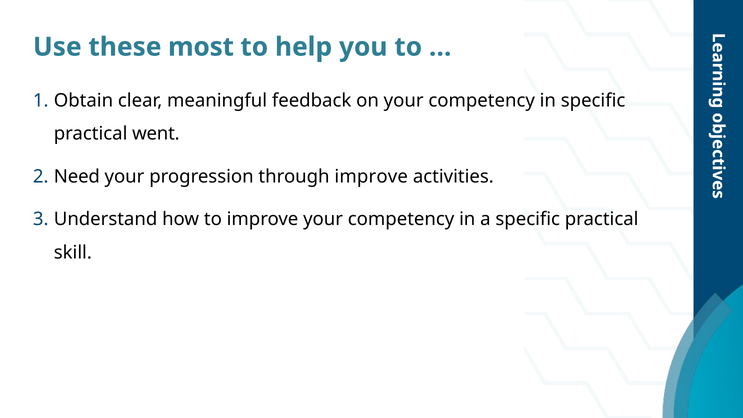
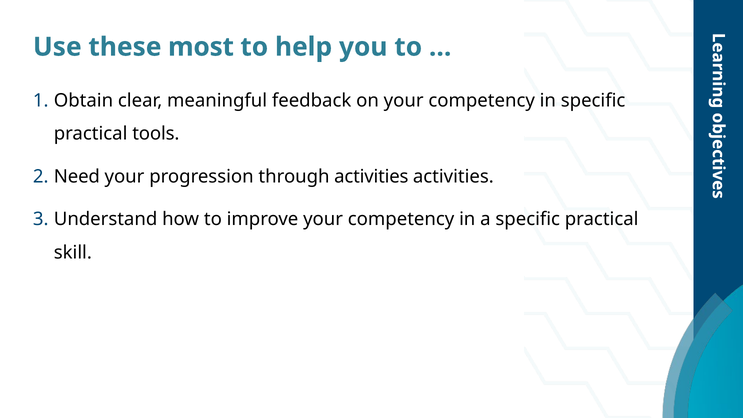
went: went -> tools (156, 134)
through improve: improve -> activities (371, 177)
